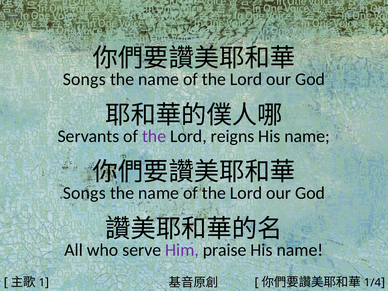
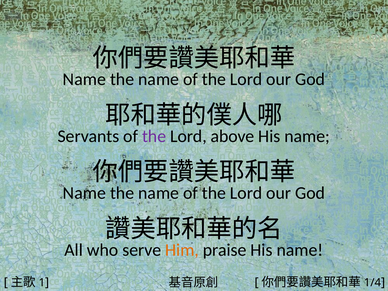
Songs: Songs -> Name (84, 79)
reigns: reigns -> above (233, 136)
Songs: Songs -> Name (84, 193)
Him colour: purple -> orange (182, 250)
